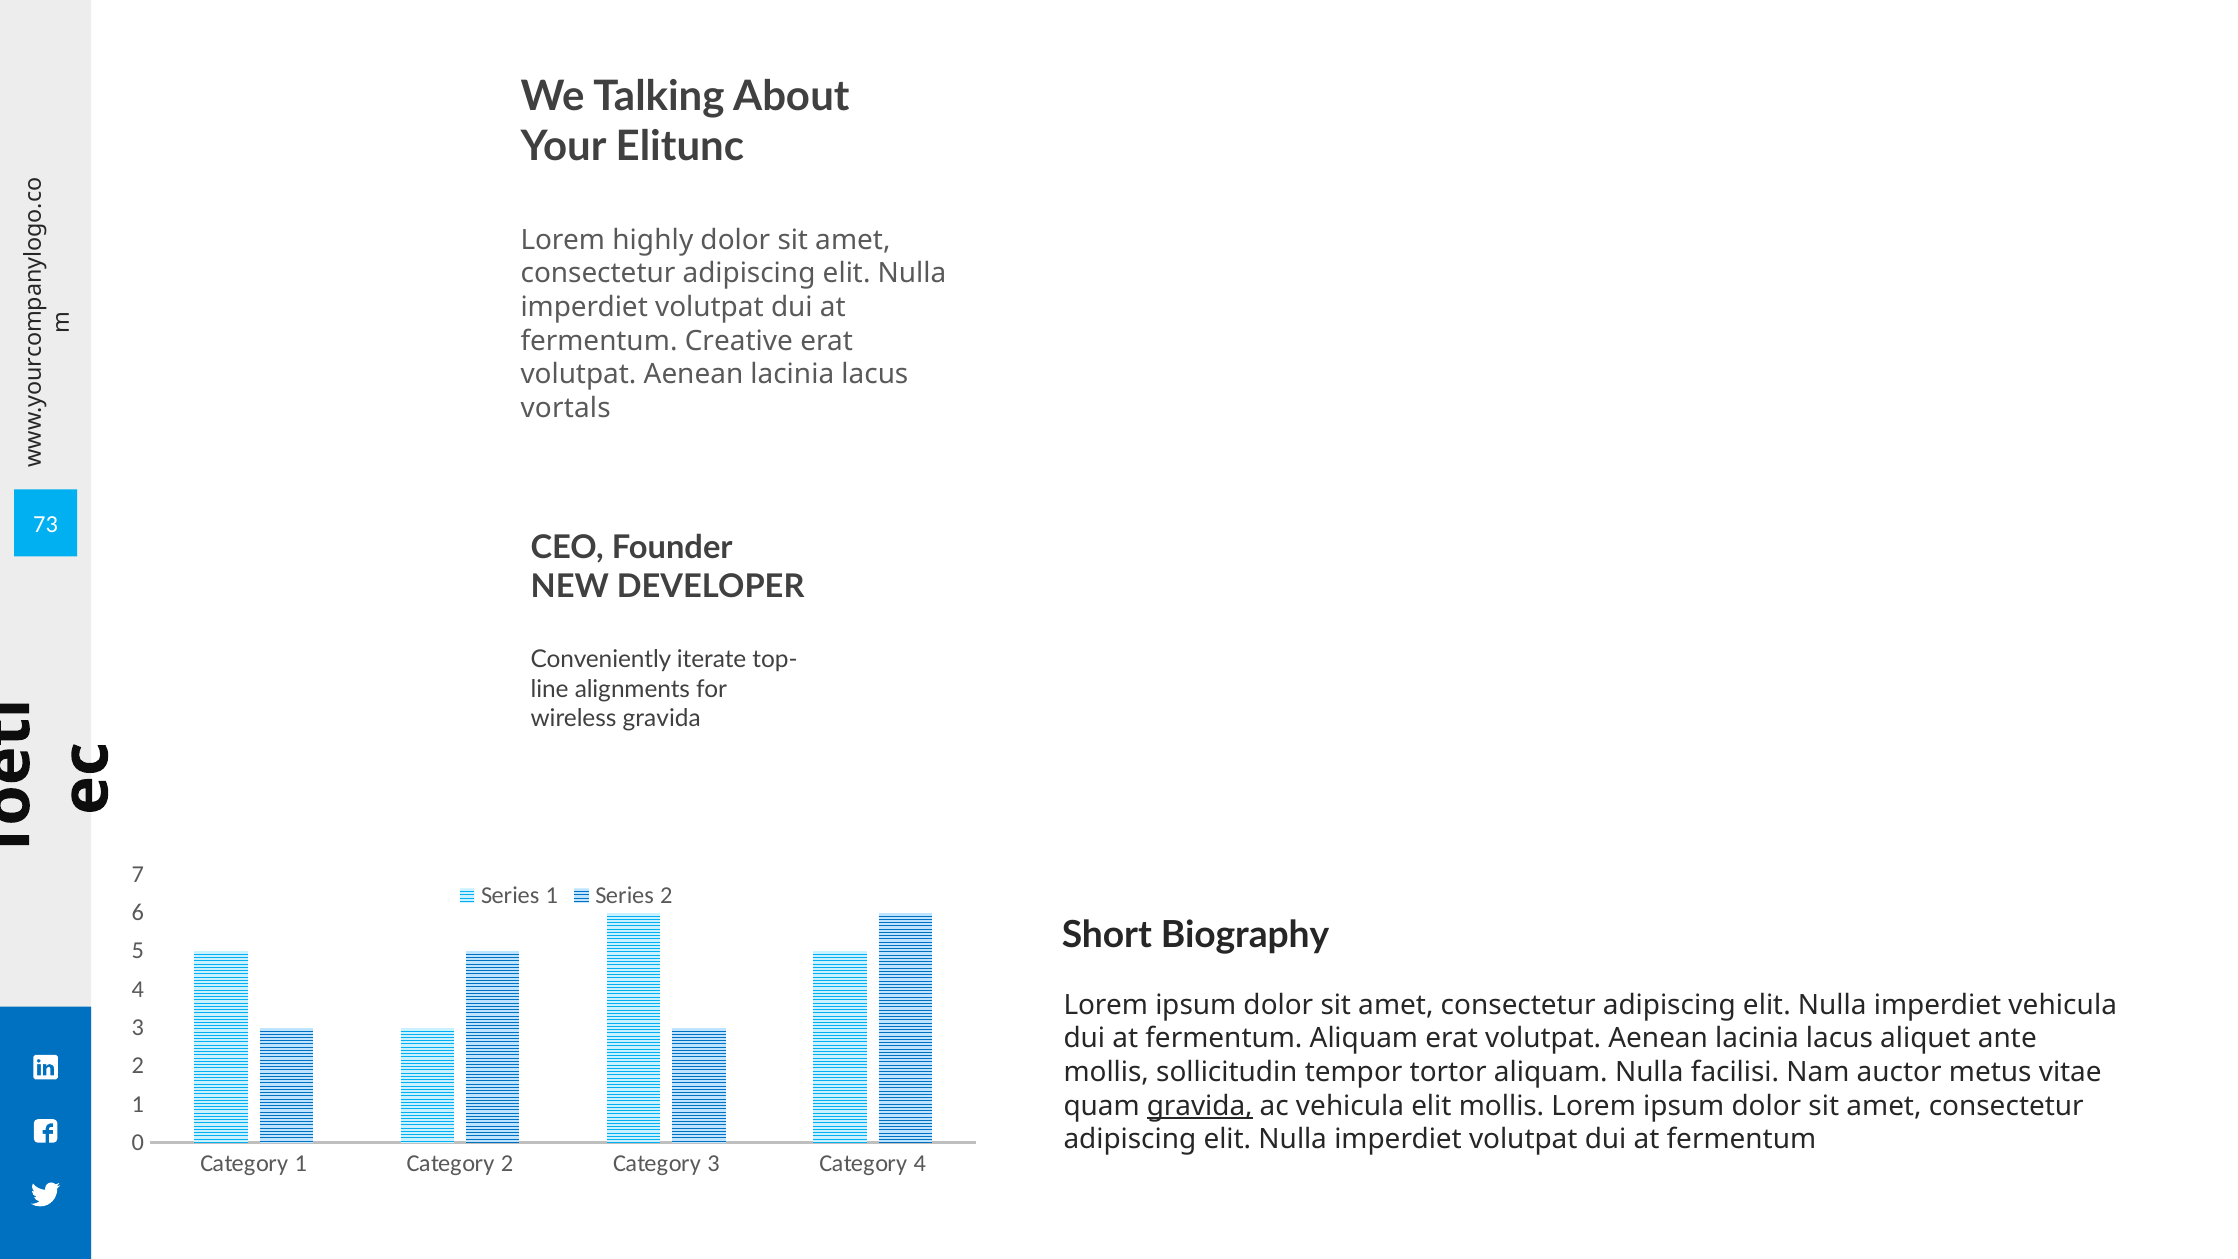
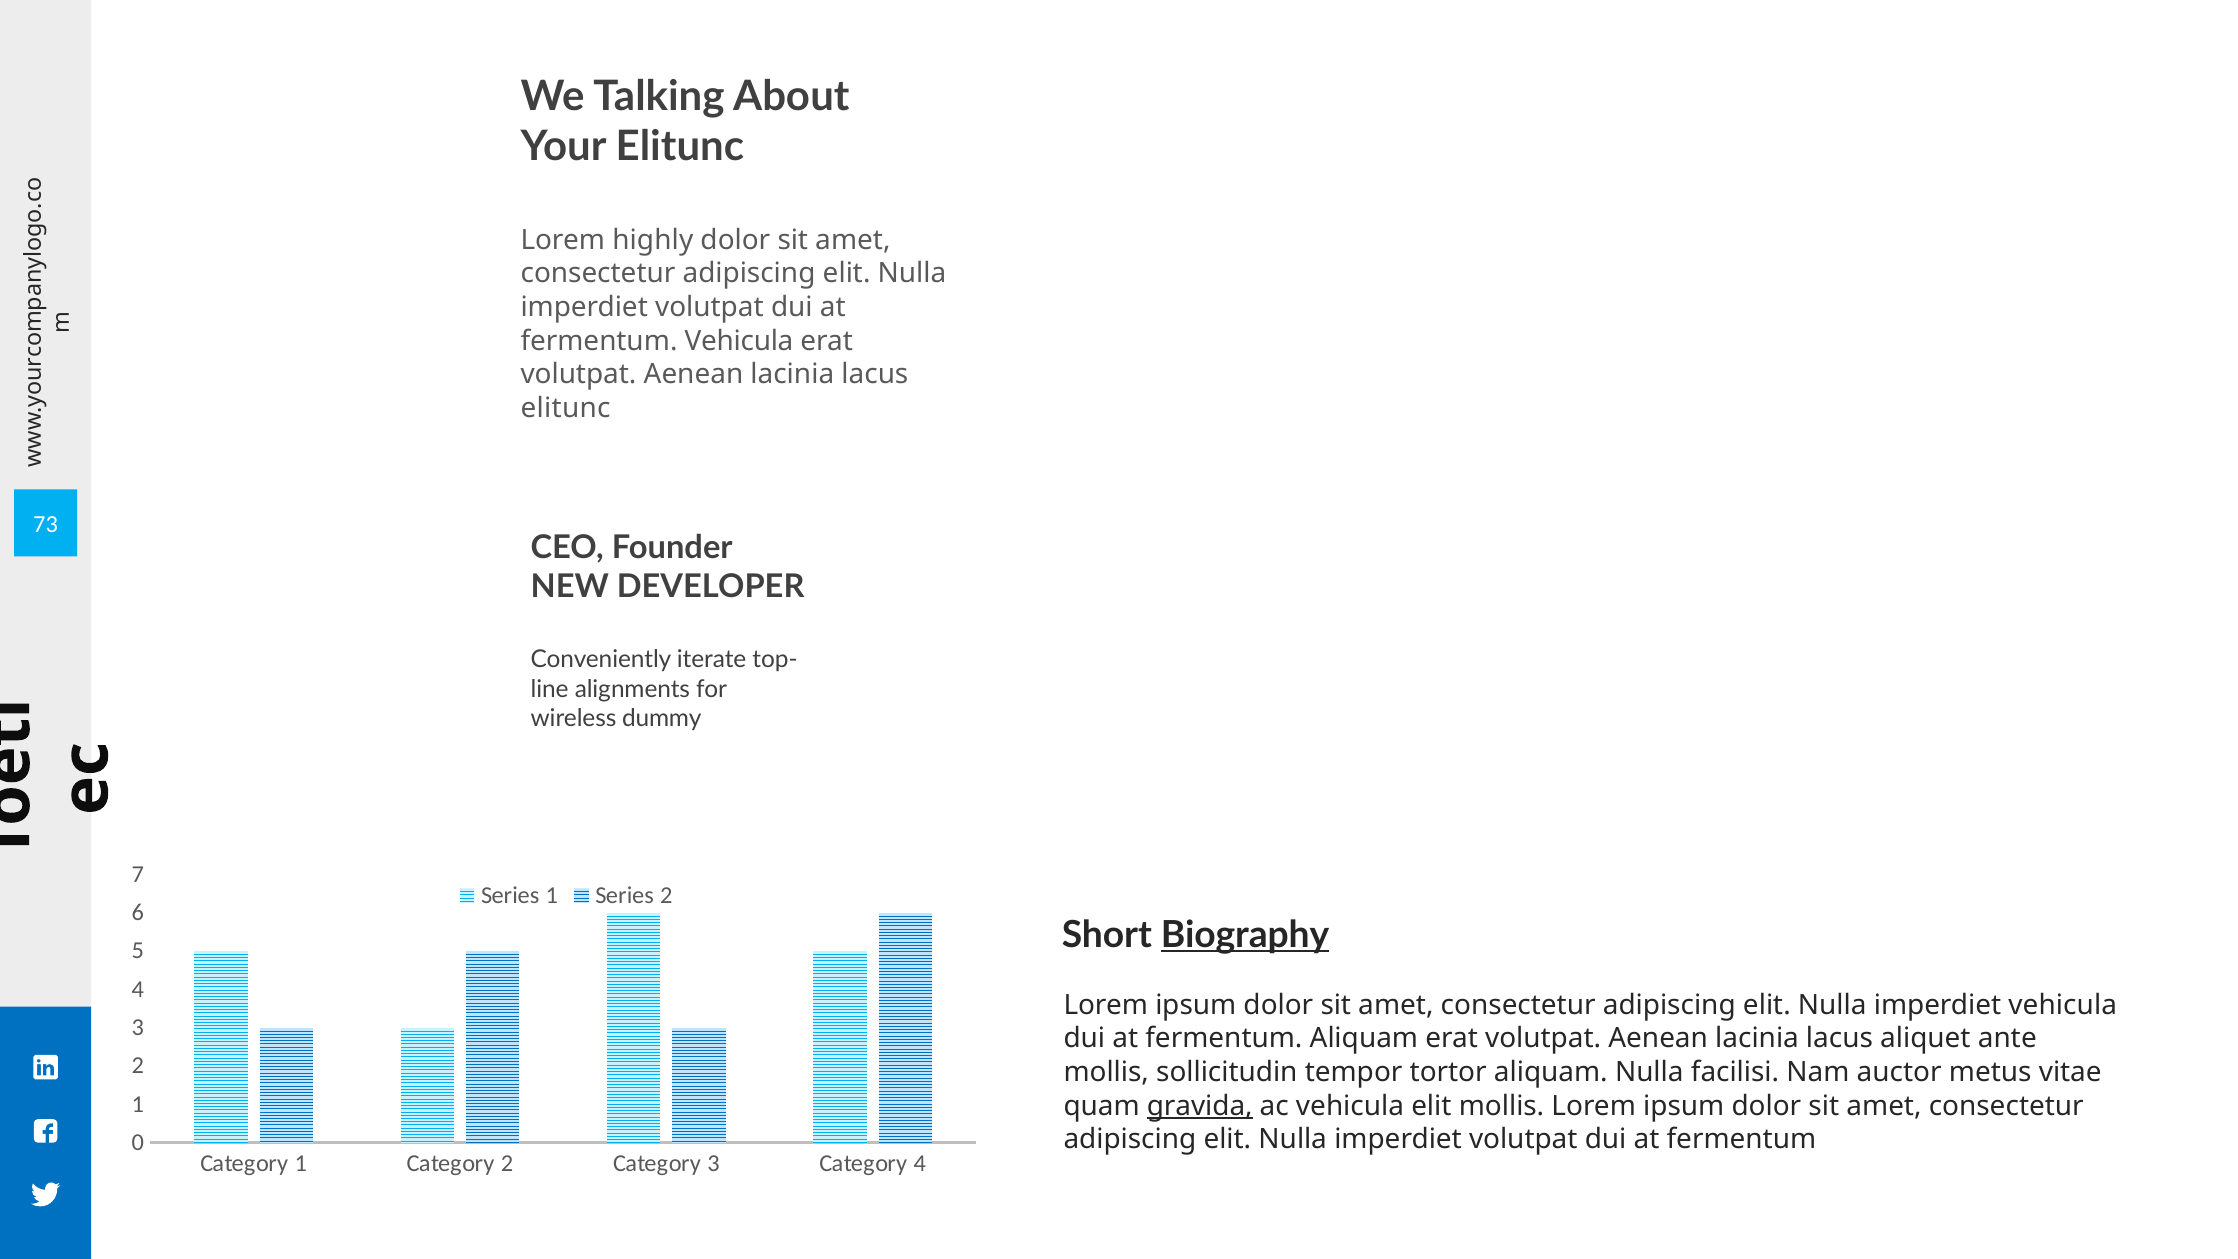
fermentum Creative: Creative -> Vehicula (739, 341)
vortals: vortals -> elitunc (566, 408)
wireless gravida: gravida -> dummy (662, 718)
Biography underline: none -> present (1245, 935)
